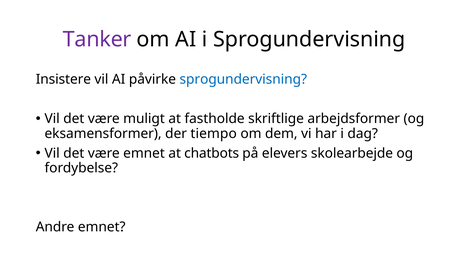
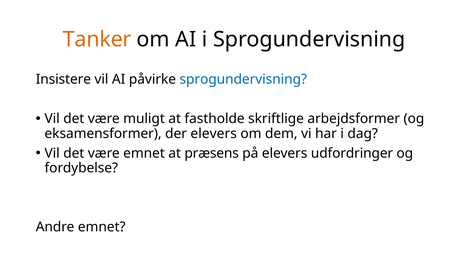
Tanker colour: purple -> orange (97, 39)
der tiempo: tiempo -> elevers (214, 133)
chatbots: chatbots -> præsens (212, 153)
skolearbejde: skolearbejde -> udfordringer (352, 153)
